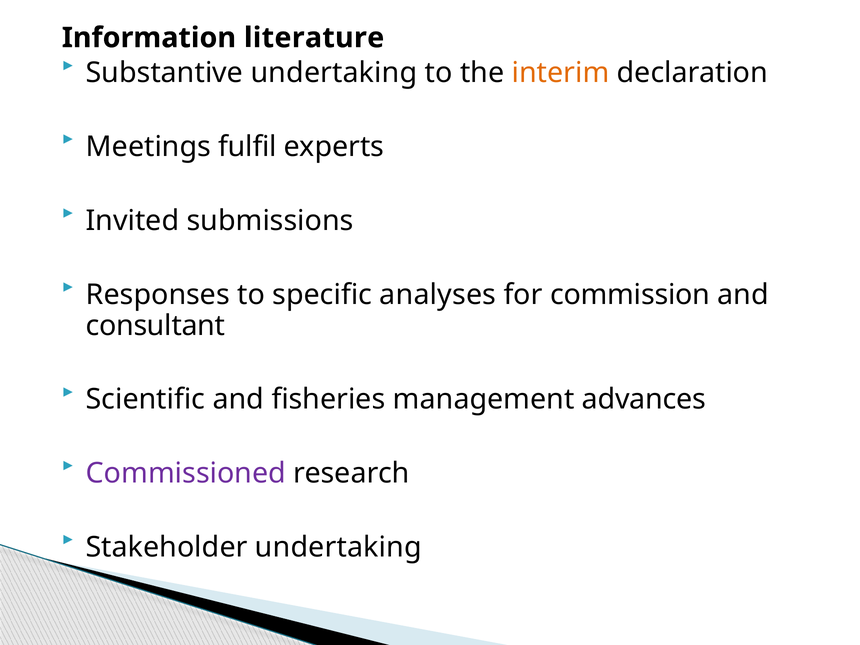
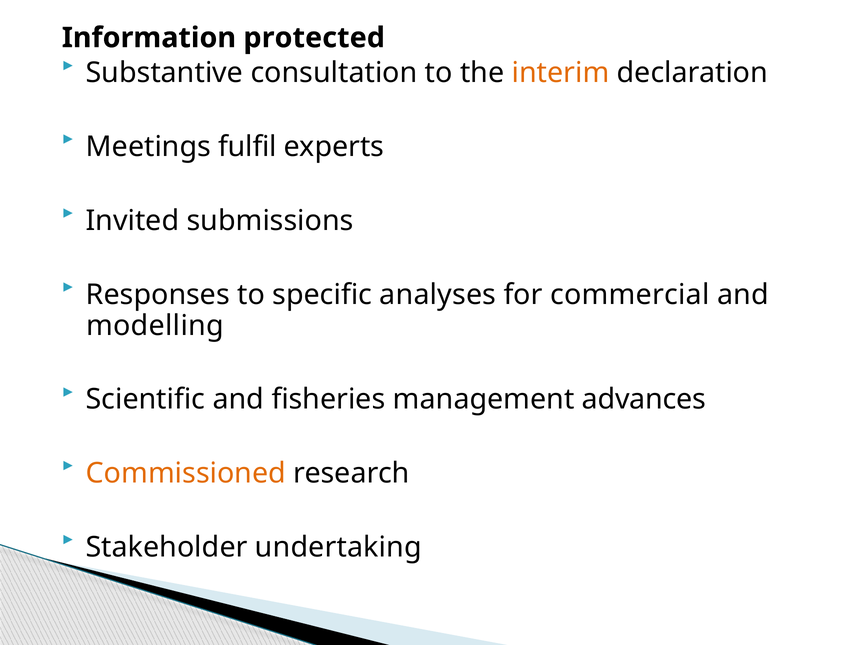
literature: literature -> protected (314, 38)
Substantive undertaking: undertaking -> consultation (334, 73)
commission: commission -> commercial (630, 295)
consultant: consultant -> modelling (155, 326)
Commissioned colour: purple -> orange (186, 473)
